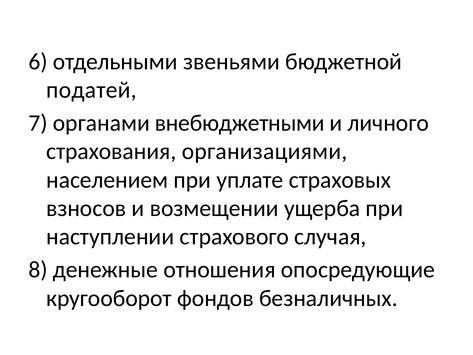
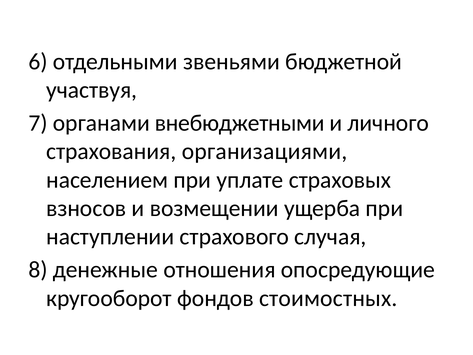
податей: податей -> участвуя (92, 90)
безналичных: безналичных -> стоимостных (328, 298)
